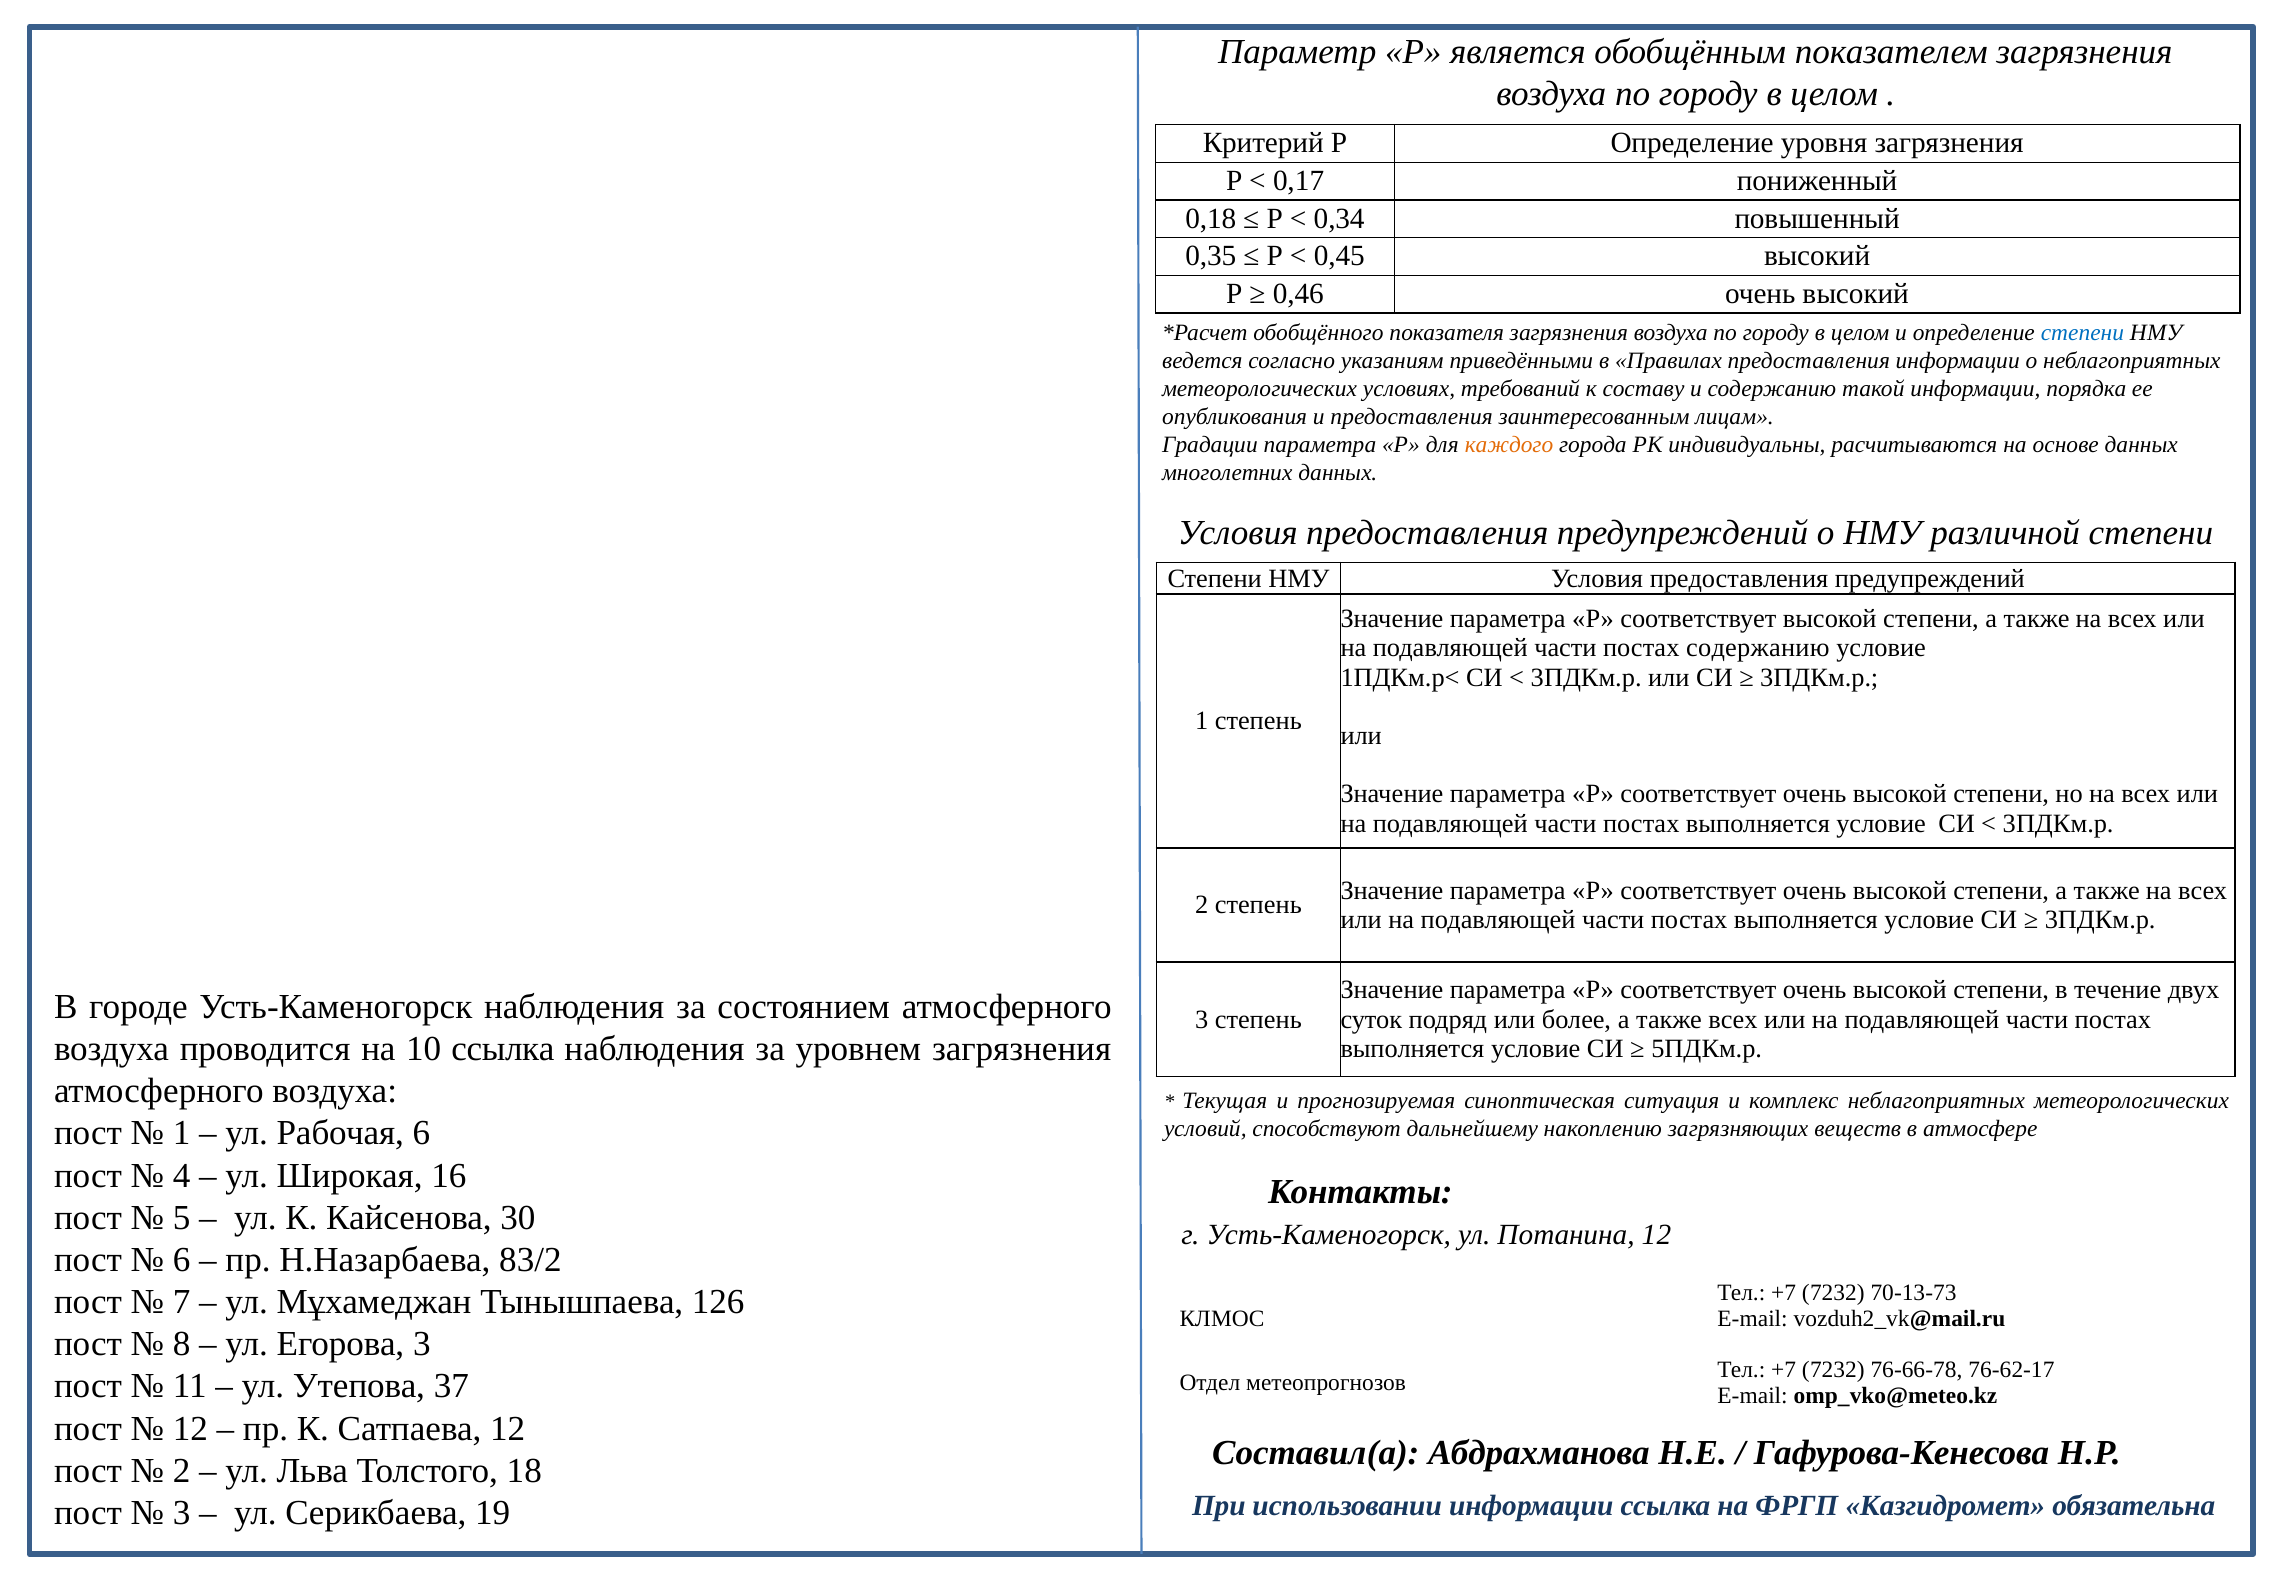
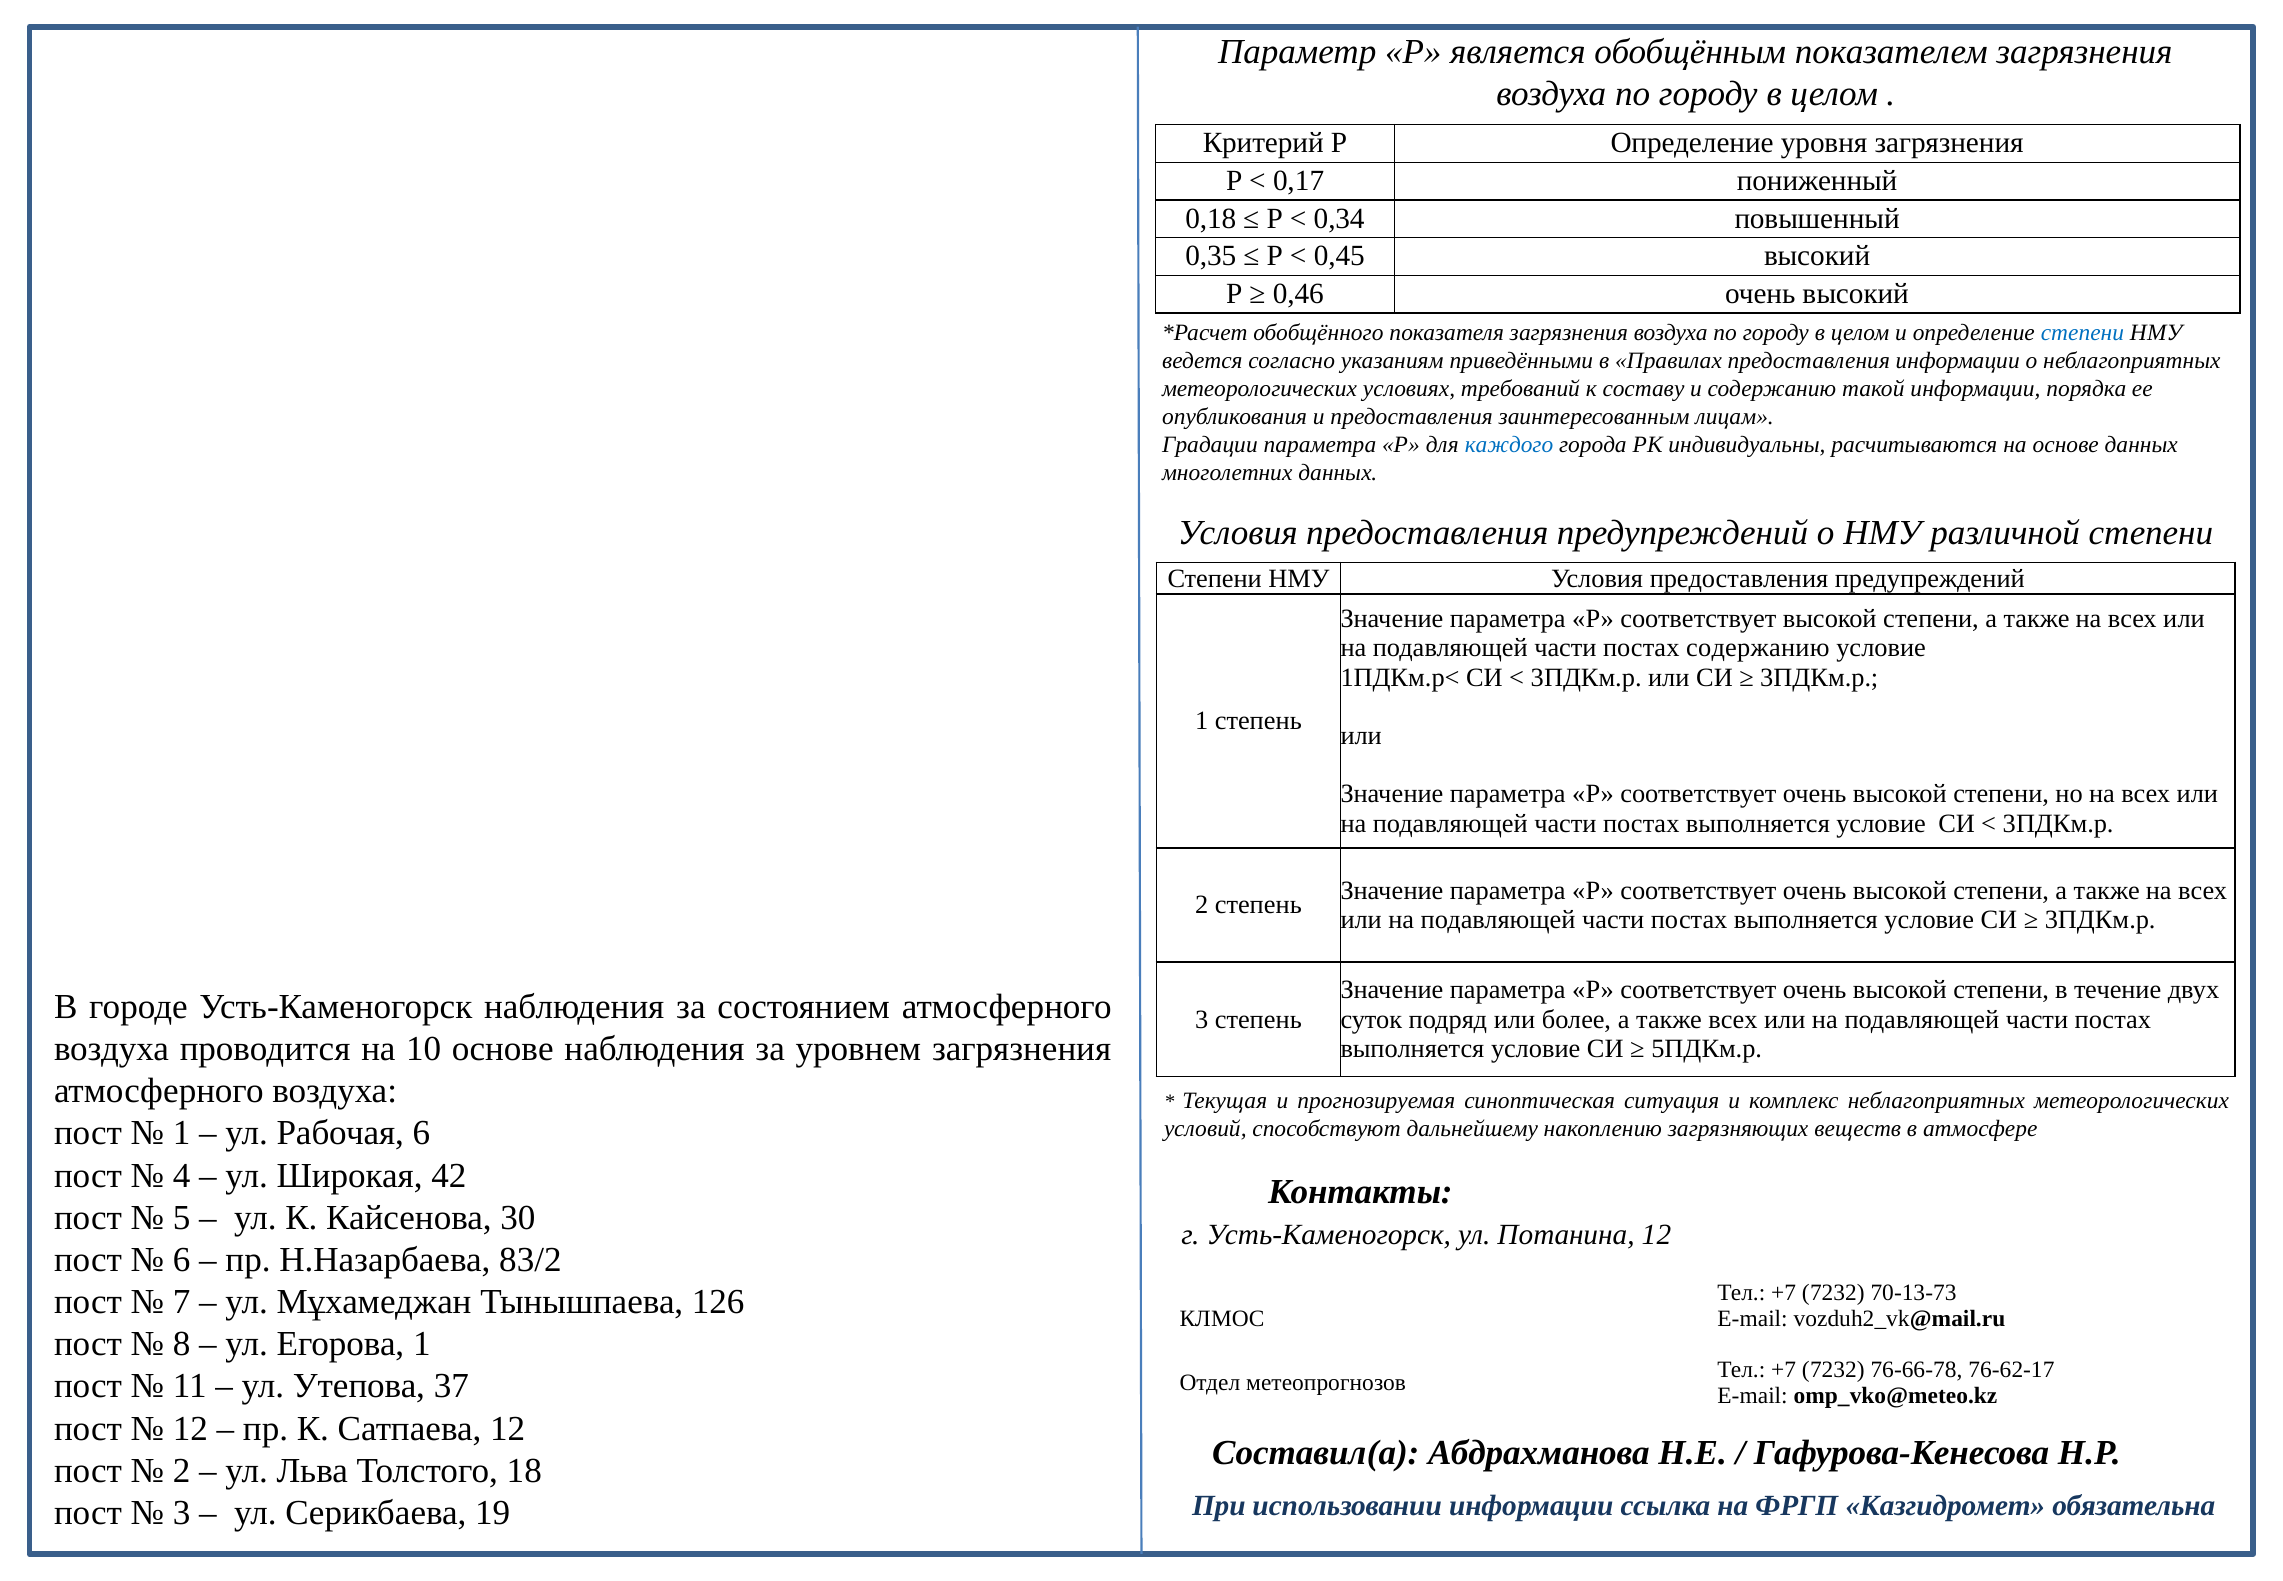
каждого colour: orange -> blue (1509, 445)
10 ссылка: ссылка -> основе (503, 1049)
16: 16 -> 42 (449, 1175)
Егорова 3: 3 -> 1 (422, 1344)
